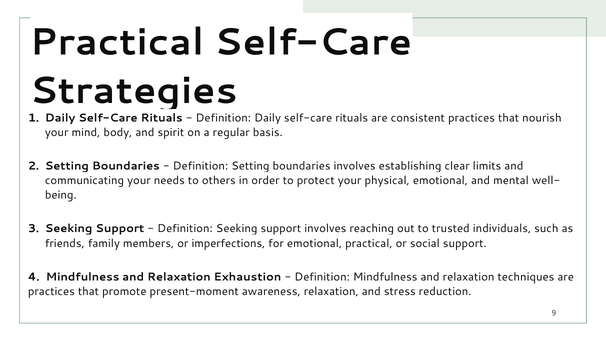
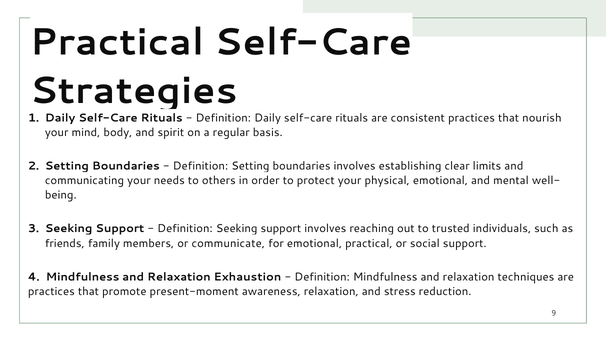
imperfections: imperfections -> communicate (228, 243)
